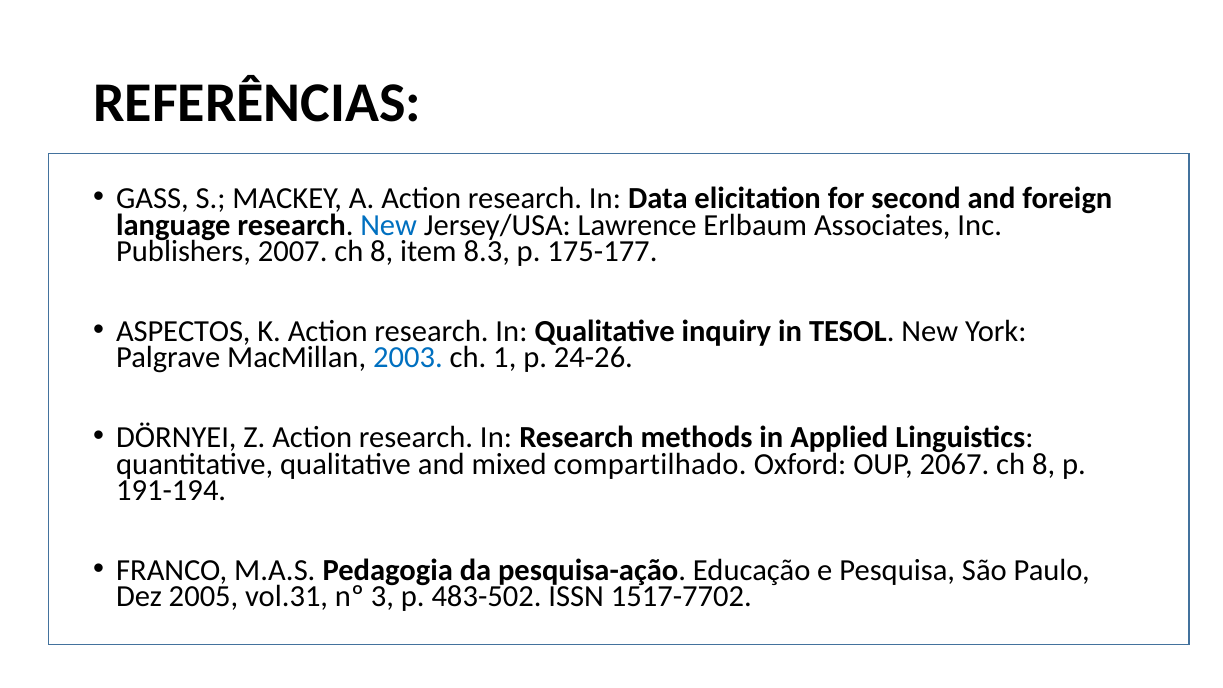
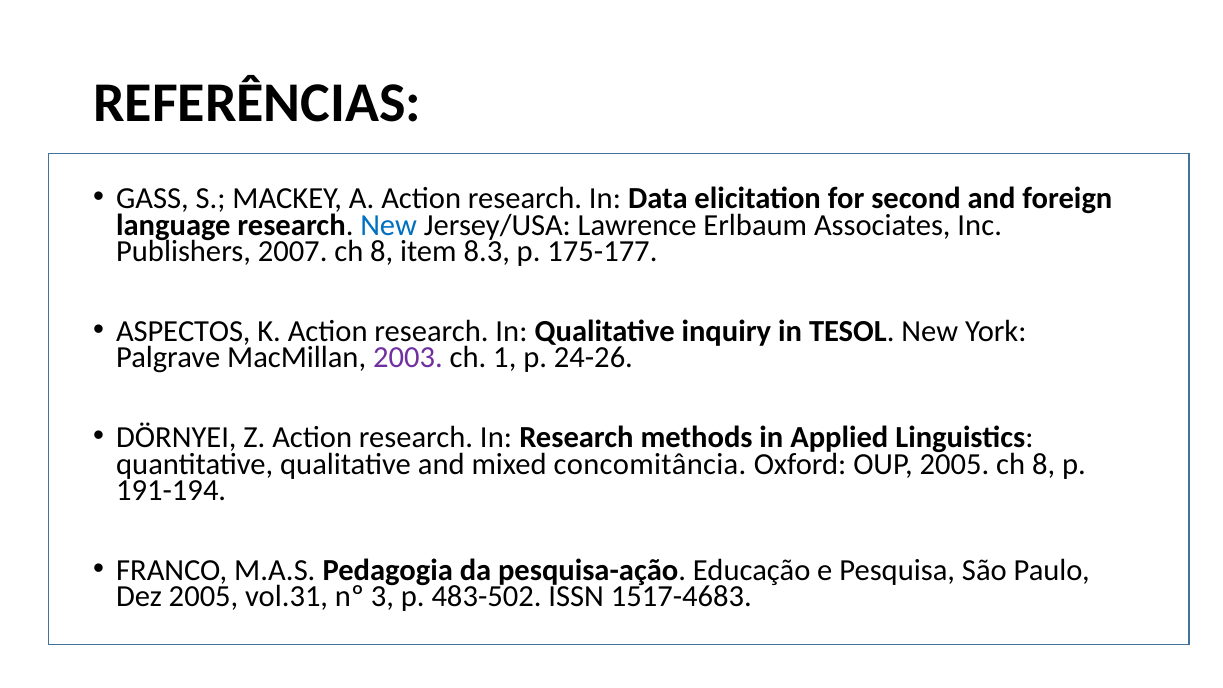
2003 colour: blue -> purple (408, 358)
compartilhado: compartilhado -> concomitância (650, 464)
OUP 2067: 2067 -> 2005 (954, 464)
1517-7702: 1517-7702 -> 1517-4683 (681, 597)
